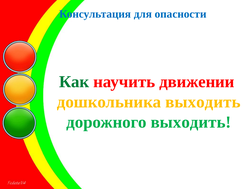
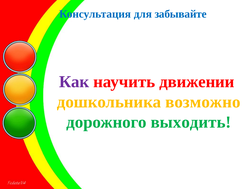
опасности: опасности -> забывайте (181, 14)
Как colour: green -> purple (74, 82)
дошкольника выходить: выходить -> возможно (203, 102)
